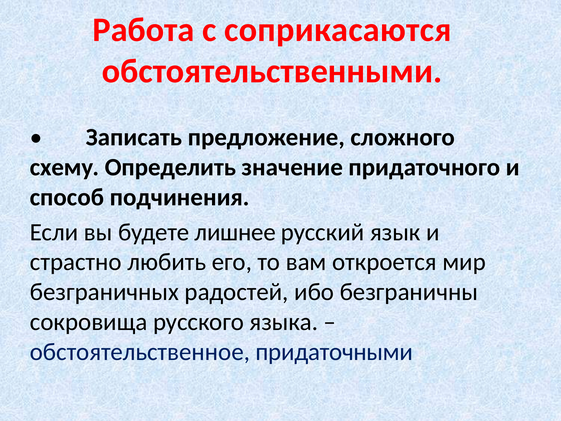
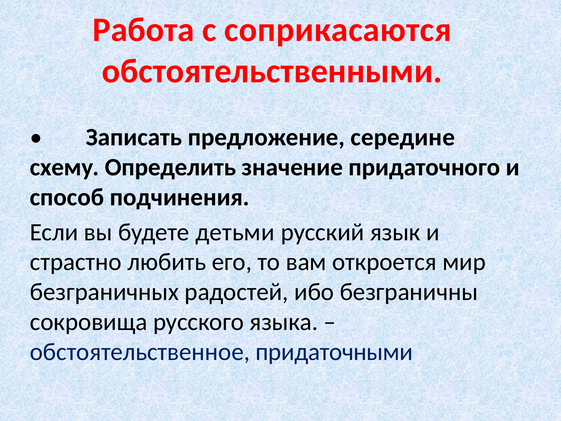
сложного: сложного -> середине (403, 137)
лишнее: лишнее -> детьми (235, 232)
